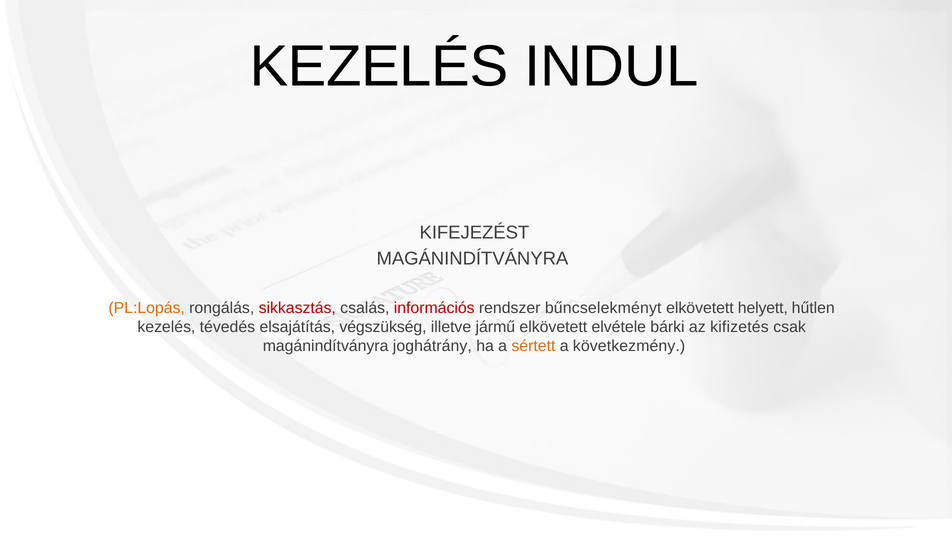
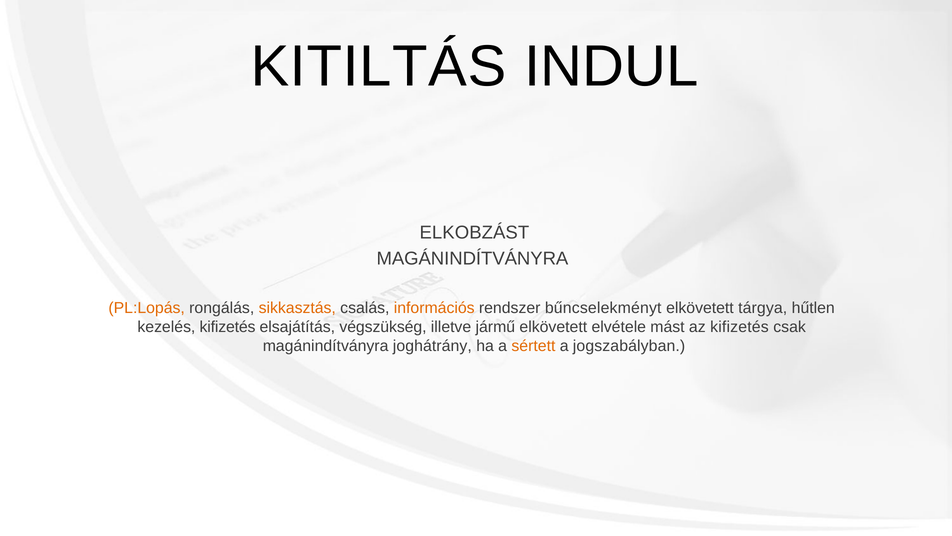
KEZELÉS: KEZELÉS -> KITILTÁS (378, 66)
KIFEJEZÉST: KIFEJEZÉST -> ELKOBZÁST (474, 232)
sikkasztás colour: red -> orange (297, 308)
információs colour: red -> orange (434, 308)
helyett: helyett -> tárgya (763, 308)
kezelés tévedés: tévedés -> kifizetés (228, 327)
bárki: bárki -> mást (668, 327)
következmény: következmény -> jogszabályban (629, 346)
